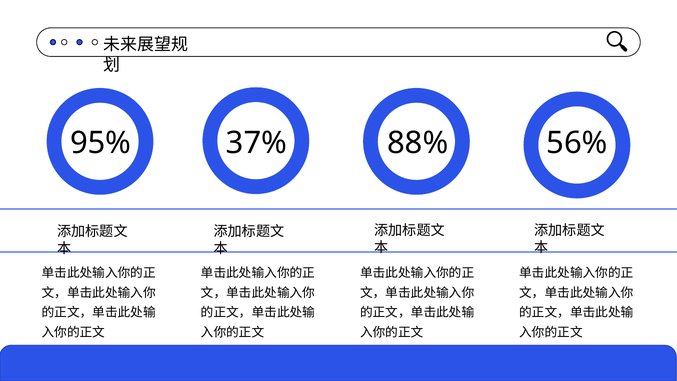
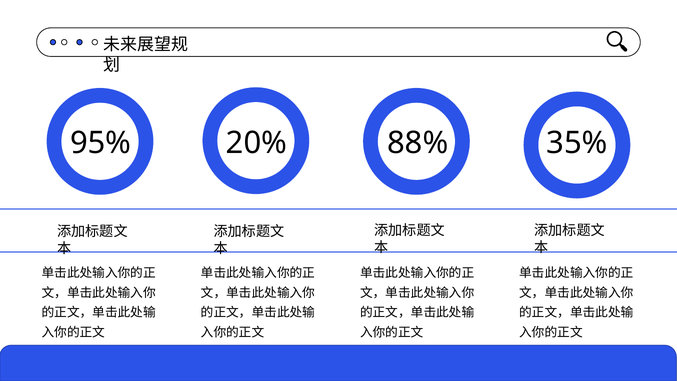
37%: 37% -> 20% (257, 143)
56%: 56% -> 35% (577, 143)
